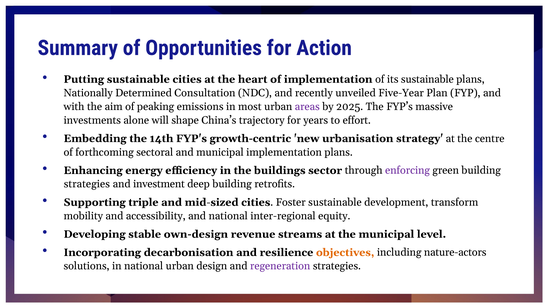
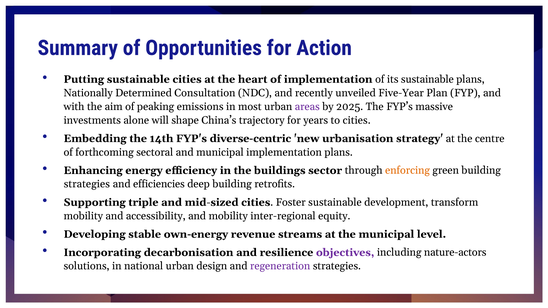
to effort: effort -> cities (357, 120)
growth-centric: growth-centric -> diverse-centric (250, 139)
enforcing colour: purple -> orange (407, 171)
investment: investment -> efficiencies (159, 184)
and national: national -> mobility (228, 216)
own-design: own-design -> own-energy (196, 234)
objectives colour: orange -> purple (345, 253)
